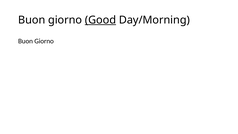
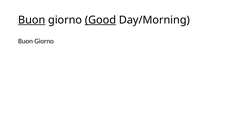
Buon underline: none -> present (32, 20)
